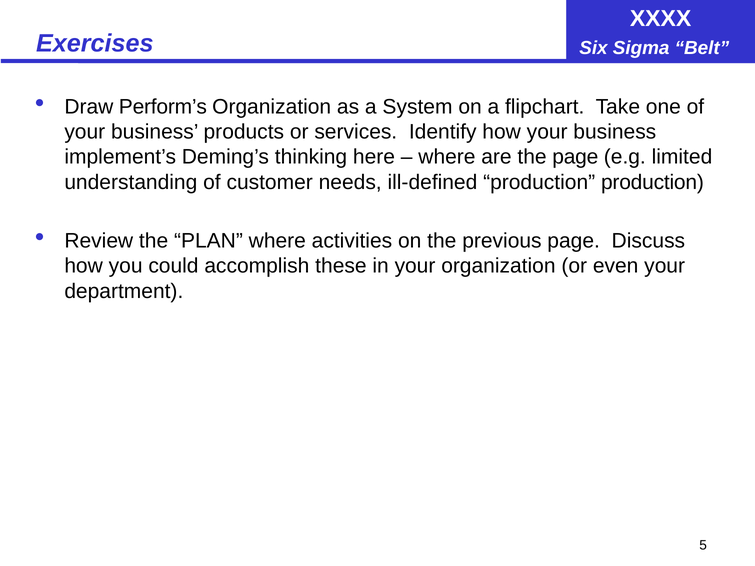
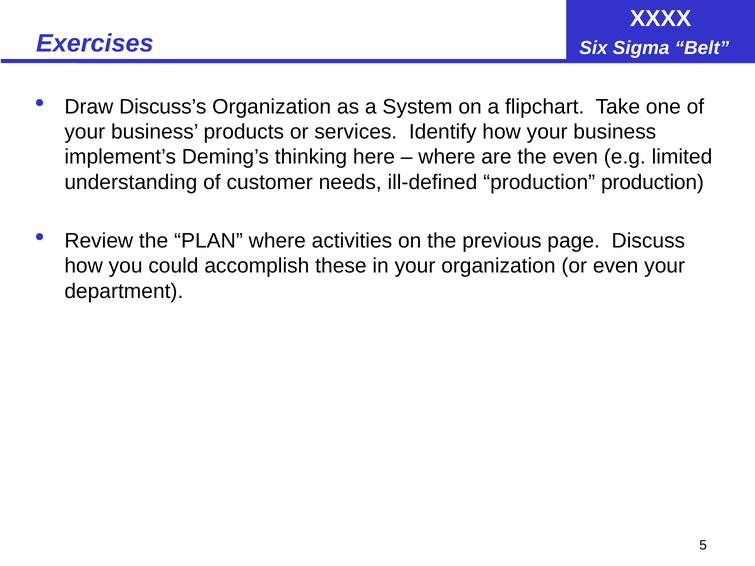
Perform’s: Perform’s -> Discuss’s (163, 107)
the page: page -> even (575, 157)
